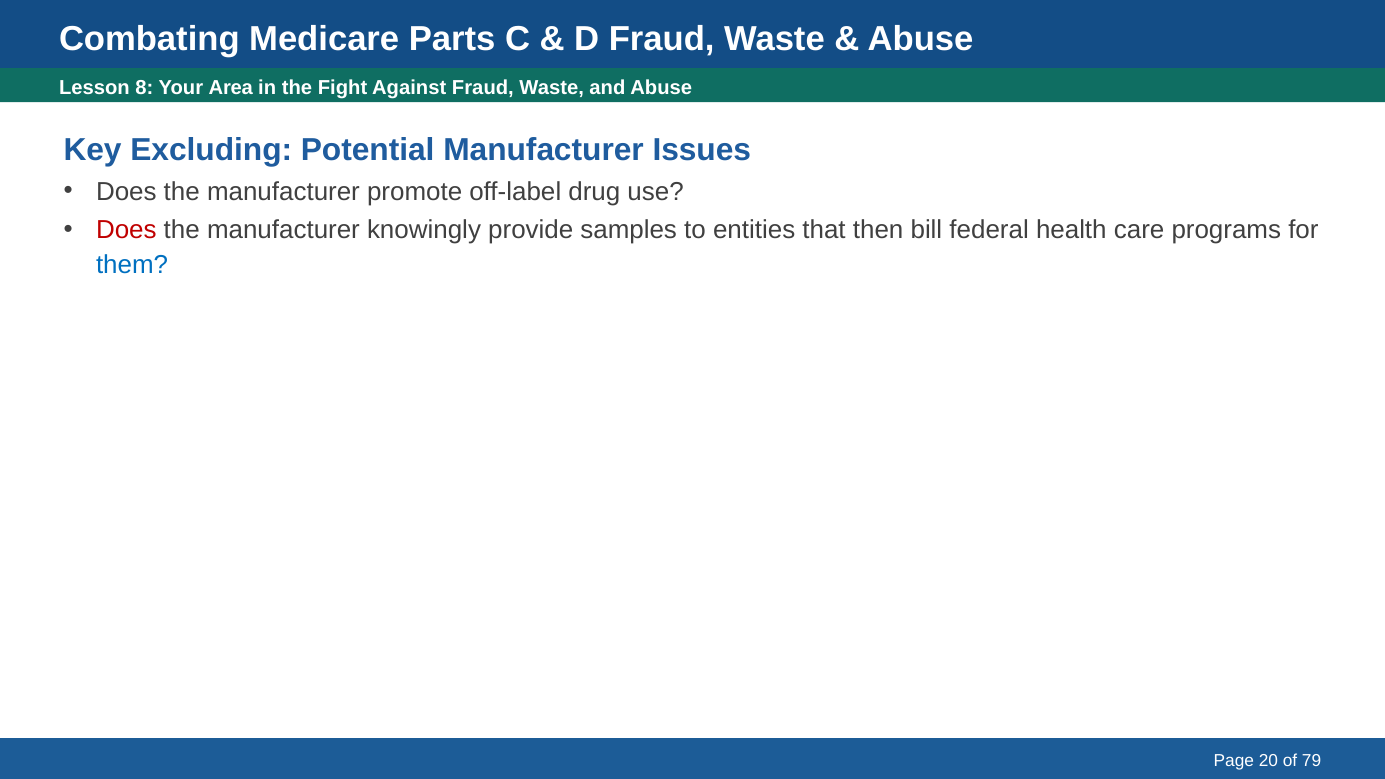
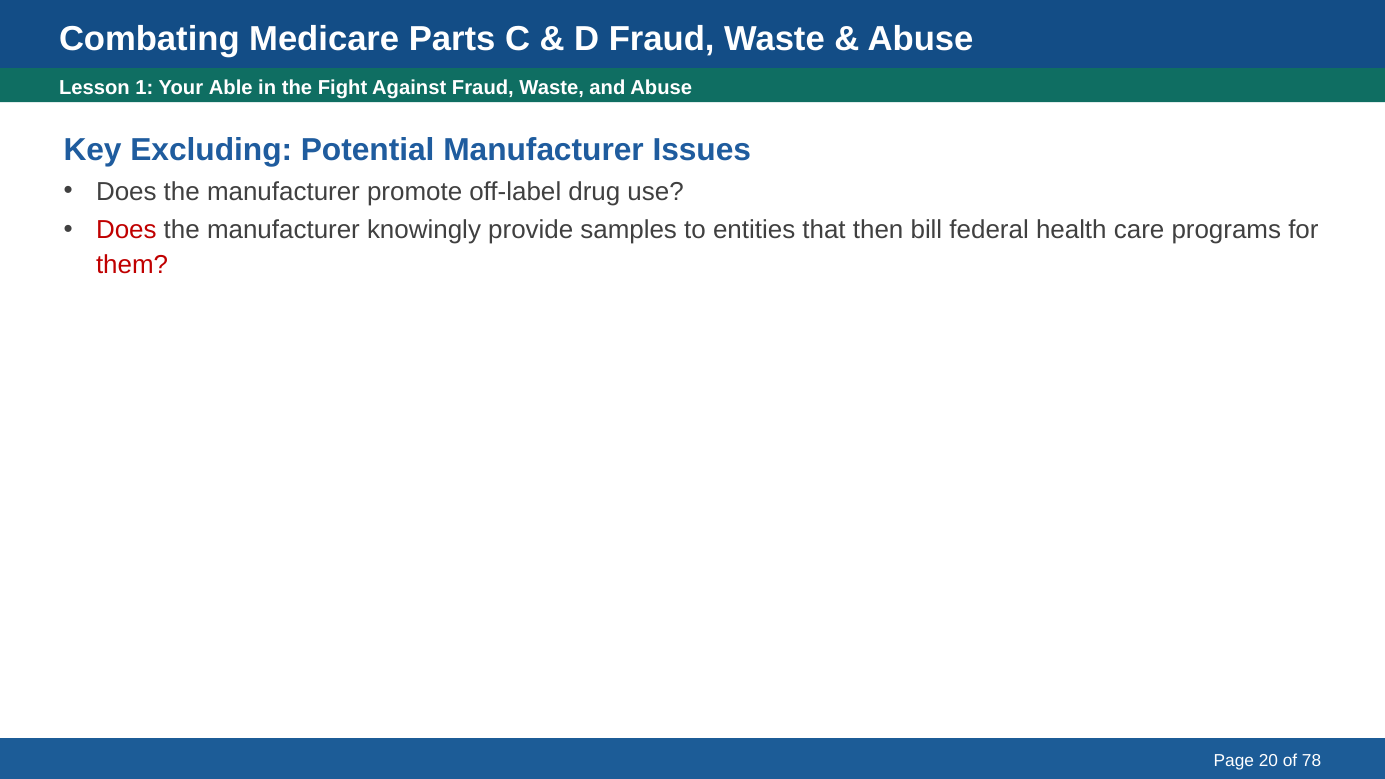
8: 8 -> 1 (144, 88)
Area: Area -> Able (231, 88)
them colour: blue -> red (132, 265)
79: 79 -> 78 (1312, 761)
